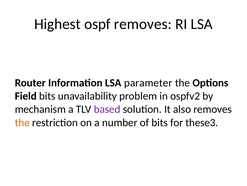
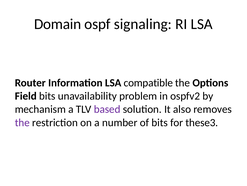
Highest: Highest -> Domain (58, 24)
ospf removes: removes -> signaling (143, 24)
parameter: parameter -> compatible (148, 83)
the colour: orange -> purple (22, 122)
